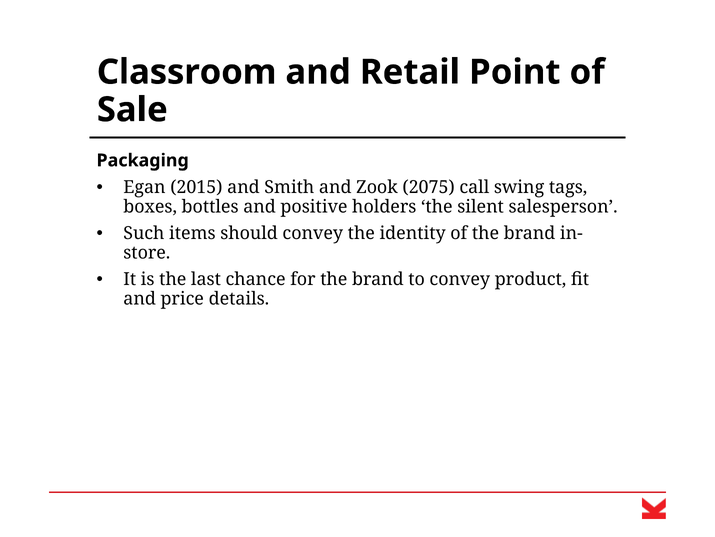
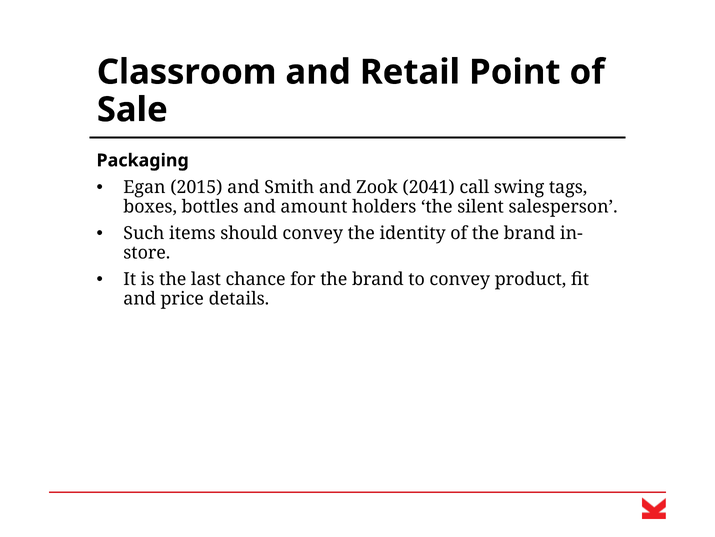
2075: 2075 -> 2041 (429, 187)
positive: positive -> amount (314, 206)
